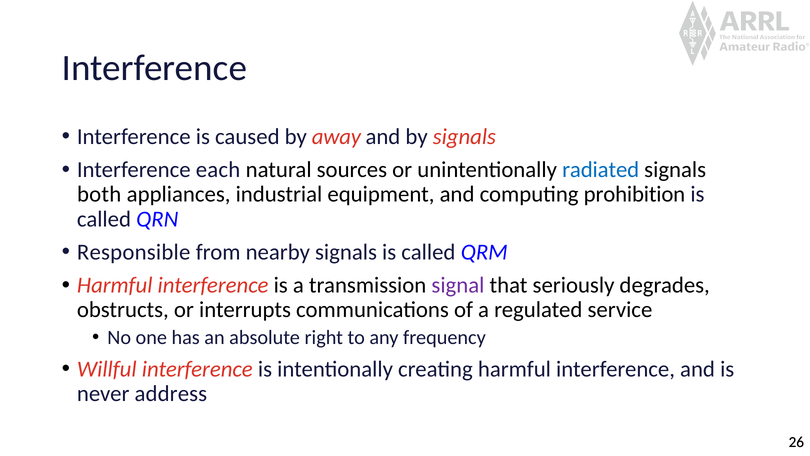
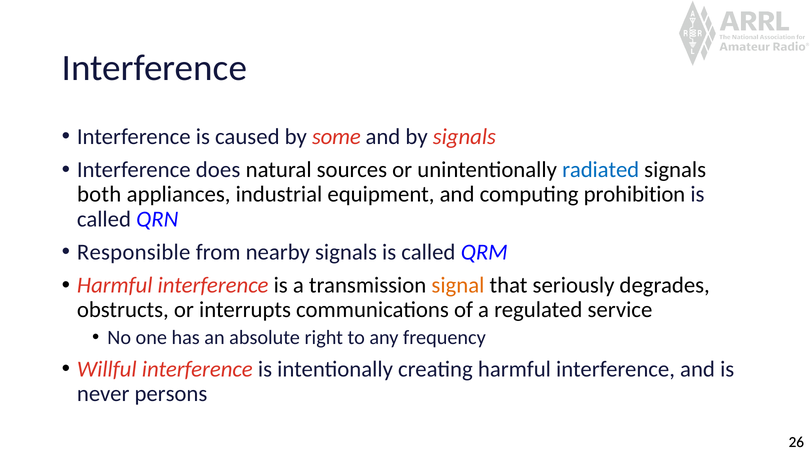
away: away -> some (336, 137)
each: each -> does (218, 170)
signal colour: purple -> orange (458, 285)
address: address -> persons (171, 393)
